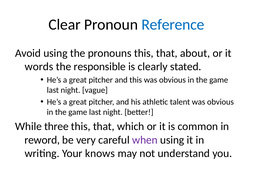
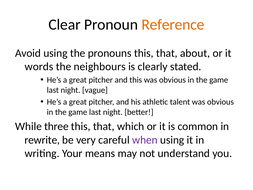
Reference colour: blue -> orange (173, 24)
responsible: responsible -> neighbours (100, 67)
reword: reword -> rewrite (42, 140)
knows: knows -> means (100, 153)
